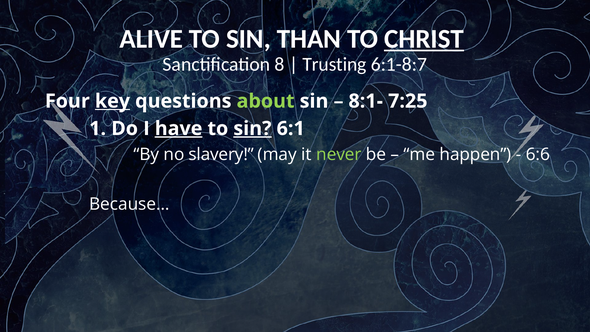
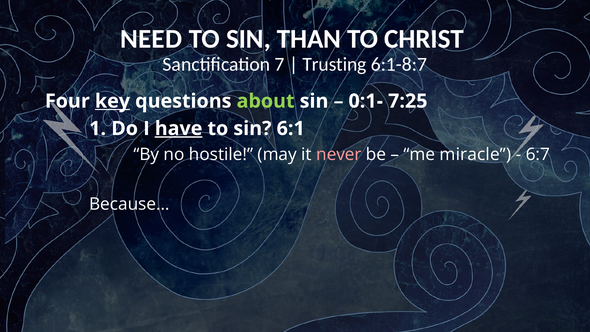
ALIVE: ALIVE -> NEED (151, 39)
CHRIST underline: present -> none (424, 39)
8: 8 -> 7 (280, 64)
8:1-: 8:1- -> 0:1- (366, 101)
sin underline: present -> none (252, 128)
slavery: slavery -> hostile (221, 155)
never colour: light green -> pink (339, 155)
happen: happen -> miracle (475, 155)
6:6: 6:6 -> 6:7 (538, 155)
